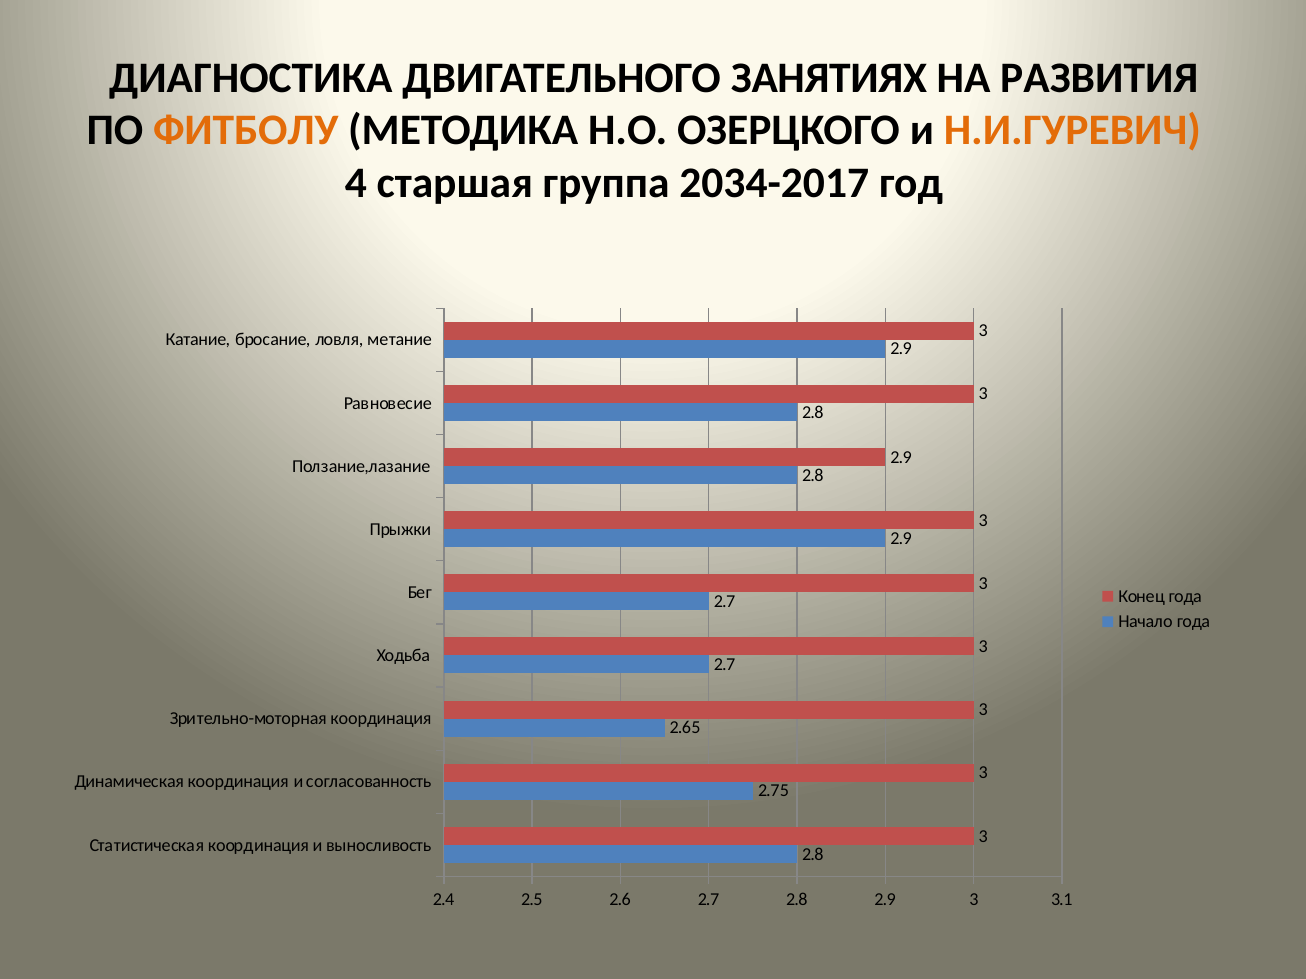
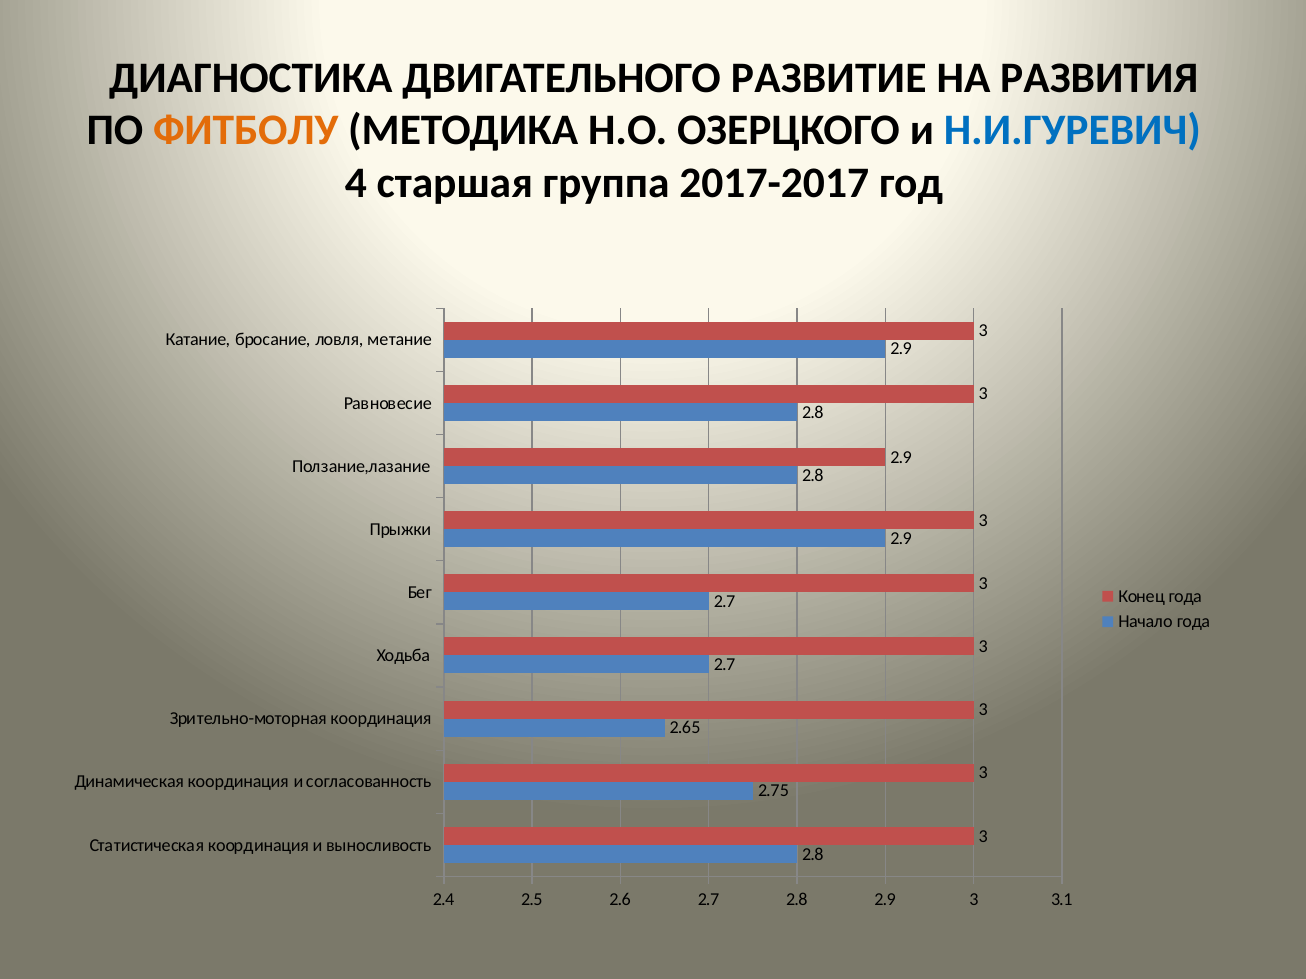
ЗАНЯТИЯХ: ЗАНЯТИЯХ -> РАЗВИТИЕ (829, 78)
Н.И.ГУРЕВИЧ colour: orange -> blue (1072, 131)
2034-2017: 2034-2017 -> 2017-2017 (774, 183)
